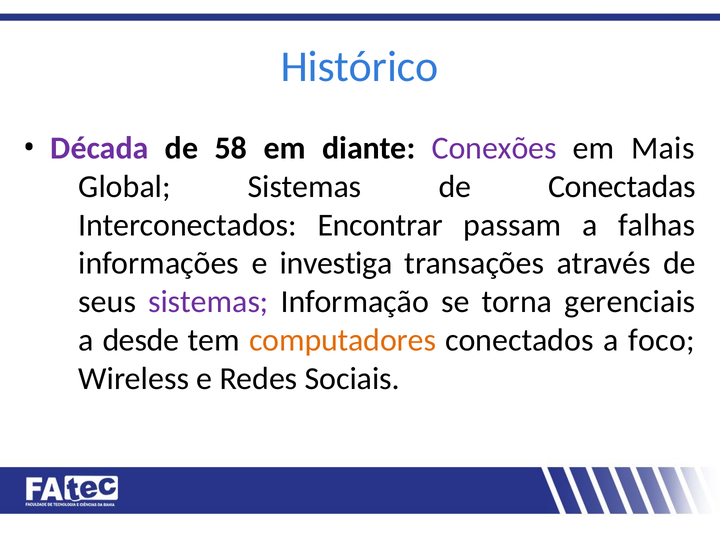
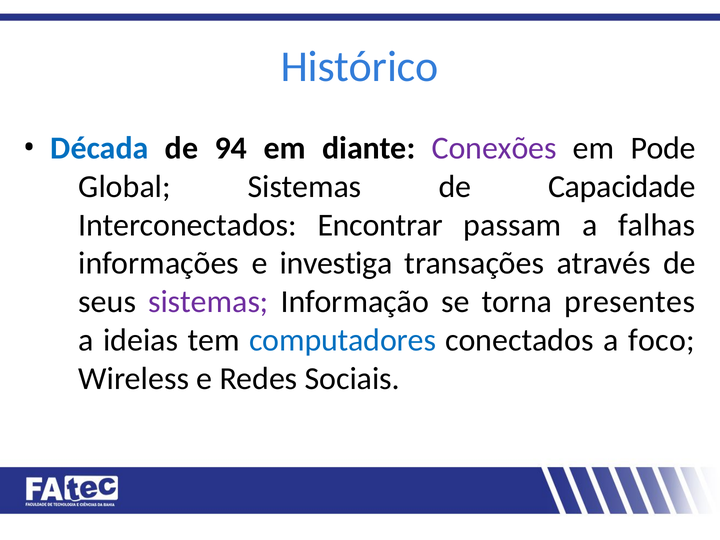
Década colour: purple -> blue (100, 148)
58: 58 -> 94 (231, 148)
Mais: Mais -> Pode (663, 148)
Conectadas: Conectadas -> Capacidade (622, 187)
gerenciais: gerenciais -> presentes (630, 302)
desde: desde -> ideias (141, 340)
computadores colour: orange -> blue (343, 340)
